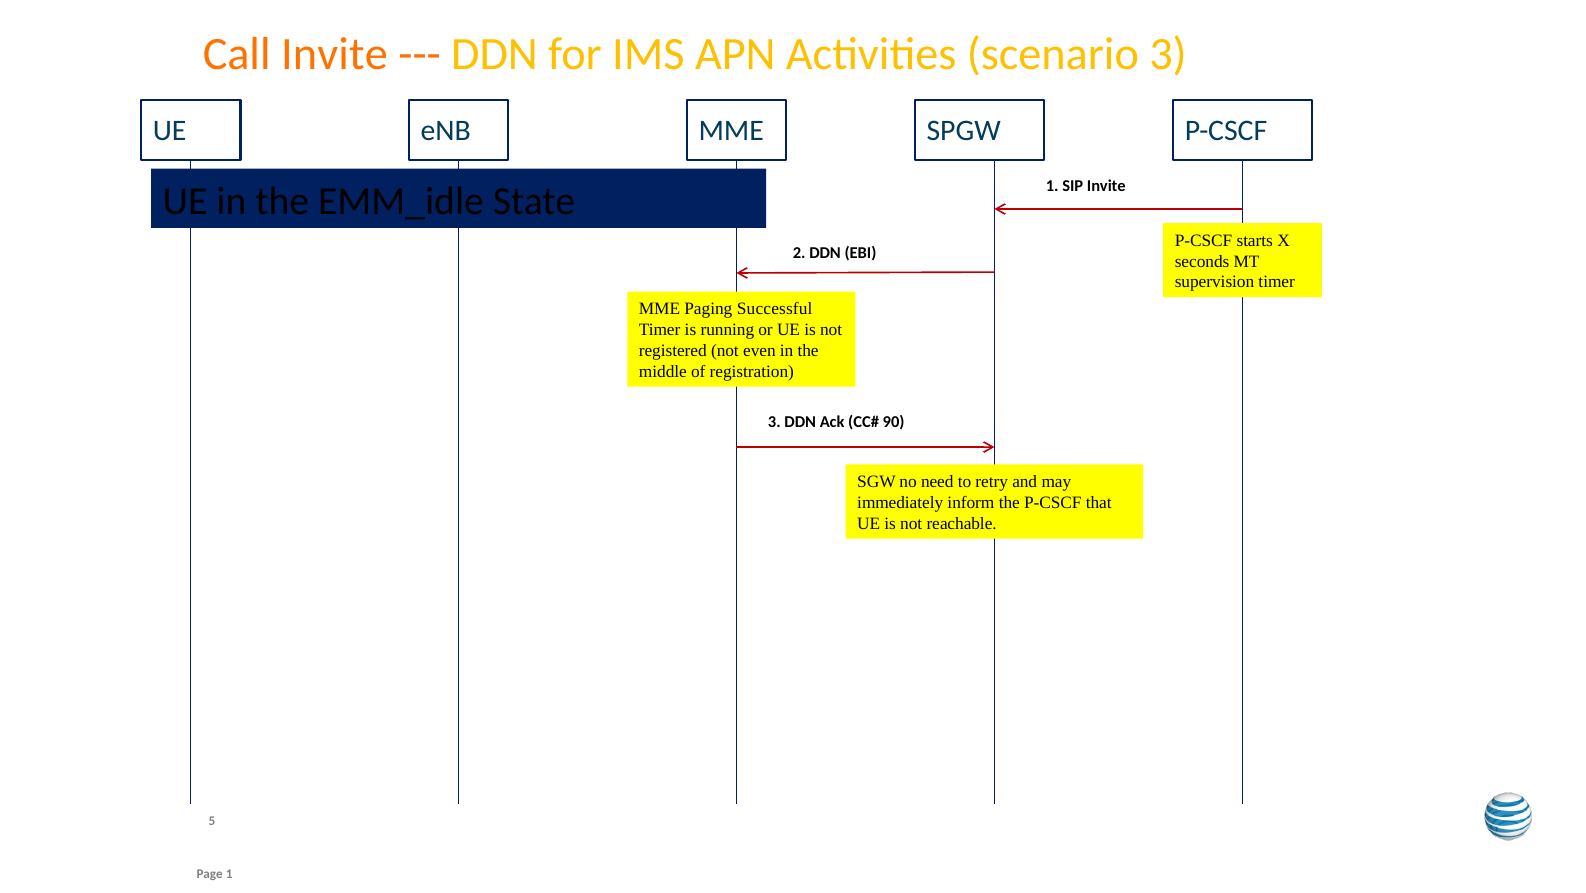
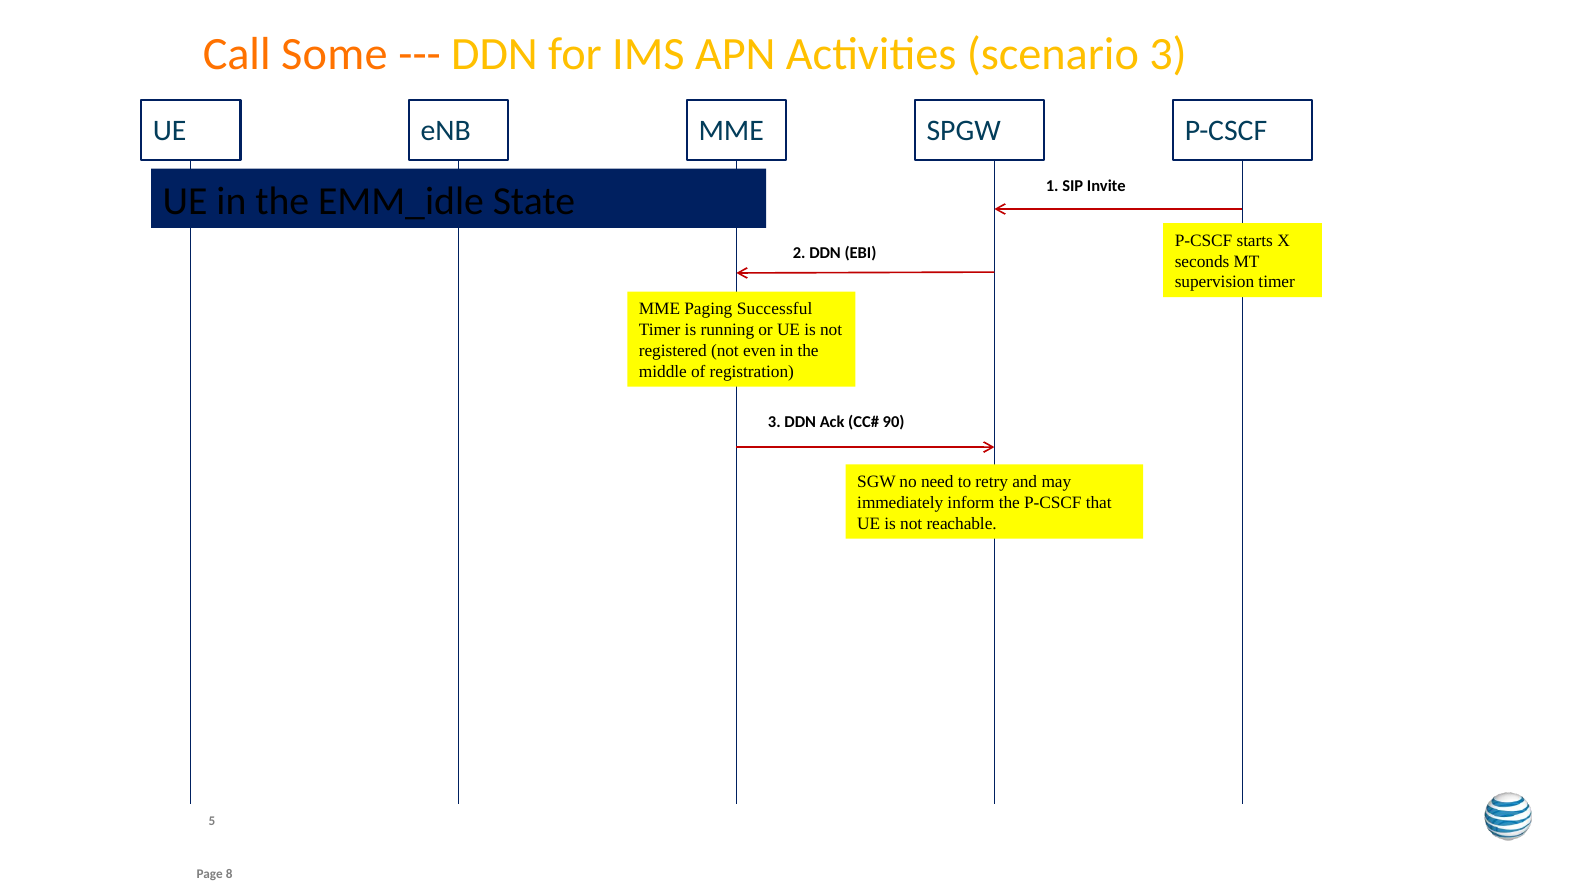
Call Invite: Invite -> Some (334, 55)
Page 1: 1 -> 8 (229, 874)
